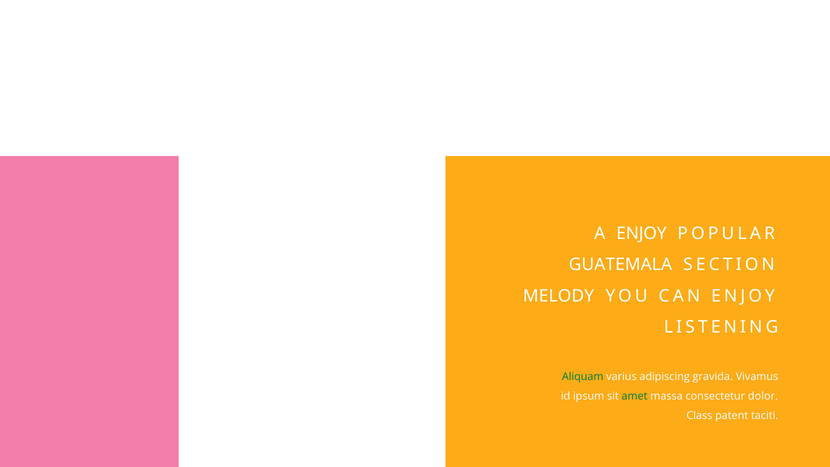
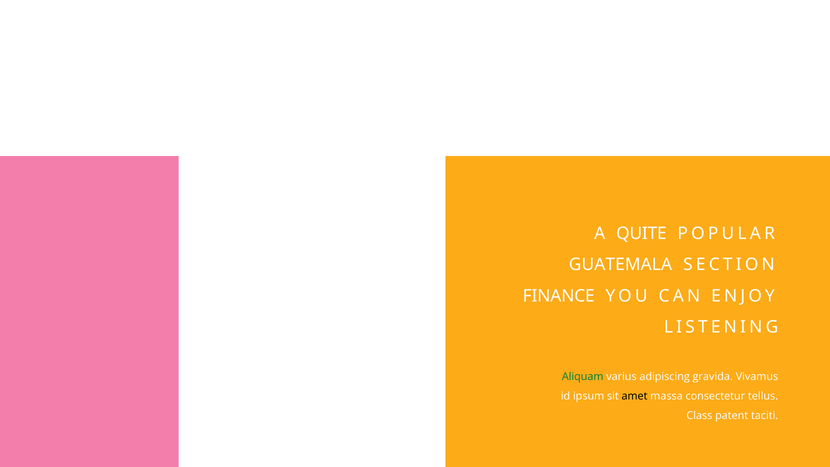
A ENJOY: ENJOY -> QUITE (641, 234)
MELODY: MELODY -> FINANCE (559, 296)
amet colour: green -> black (635, 396)
dolor: dolor -> tellus (763, 396)
